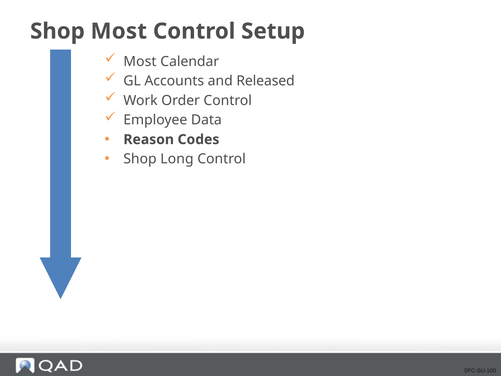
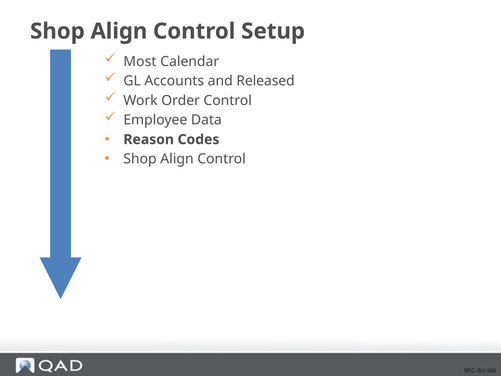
Most: Most -> Align (119, 31)
Long: Long -> Align (177, 159)
